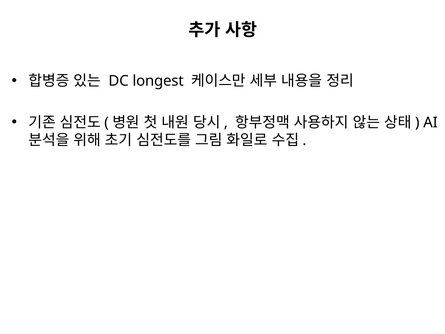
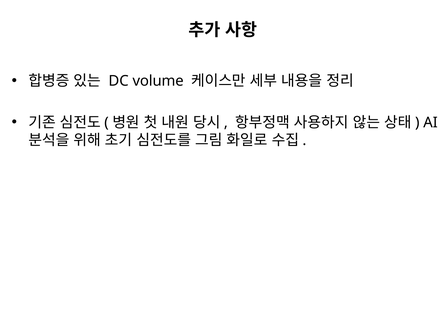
longest: longest -> volume (158, 81)
